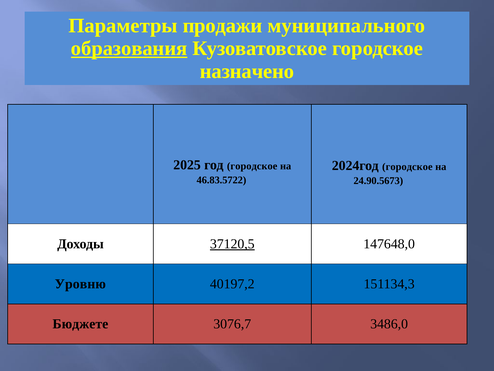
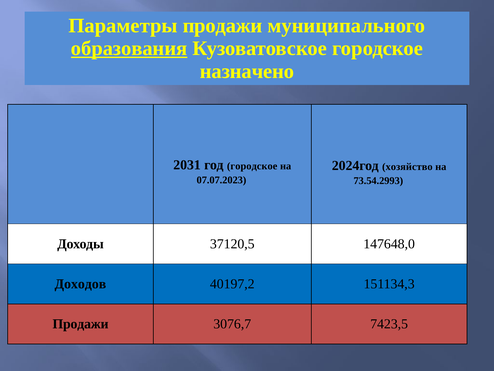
2025: 2025 -> 2031 (187, 165)
2024год городское: городское -> хозяйство (407, 167)
46.83.5722: 46.83.5722 -> 07.07.2023 (221, 180)
24.90.5673: 24.90.5673 -> 73.54.2993 (378, 181)
37120,5 underline: present -> none (232, 244)
Уровню: Уровню -> Доходов (80, 284)
Бюджете: Бюджете -> Продажи (81, 324)
3486,0: 3486,0 -> 7423,5 (389, 324)
